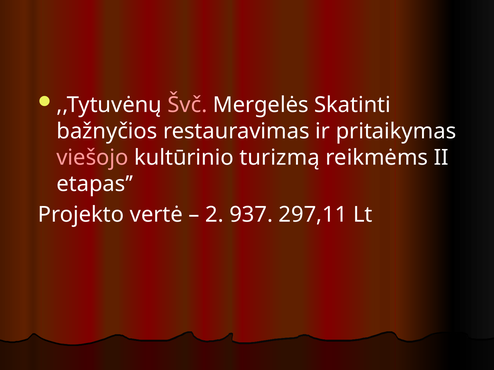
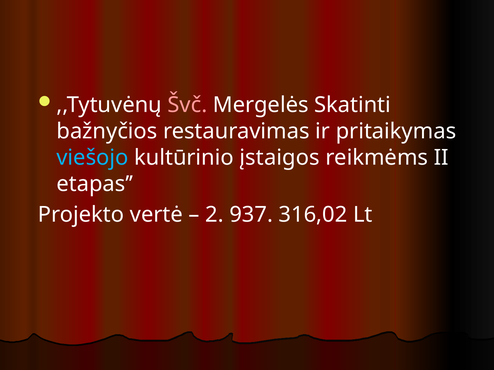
viešojo colour: pink -> light blue (92, 158)
turizmą: turizmą -> įstaigos (280, 158)
297,11: 297,11 -> 316,02 (313, 215)
